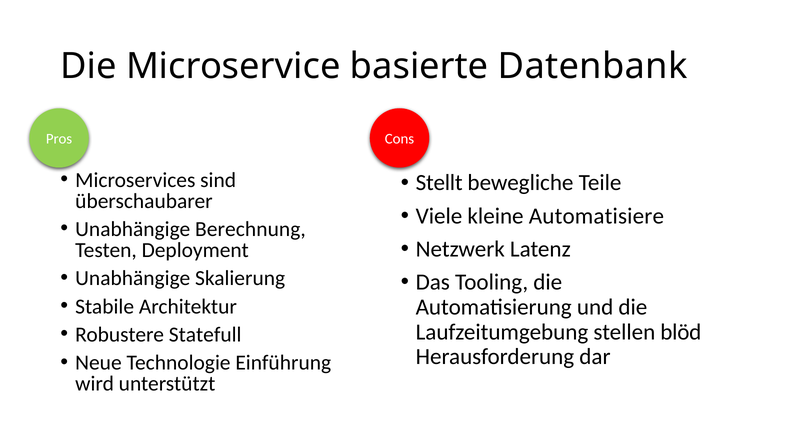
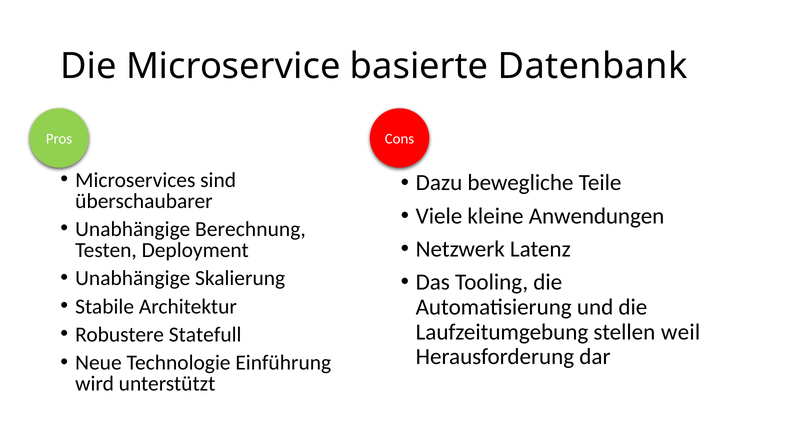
Stellt: Stellt -> Dazu (439, 183)
Automatisiere: Automatisiere -> Anwendungen (597, 216)
blöd: blöd -> weil (681, 332)
